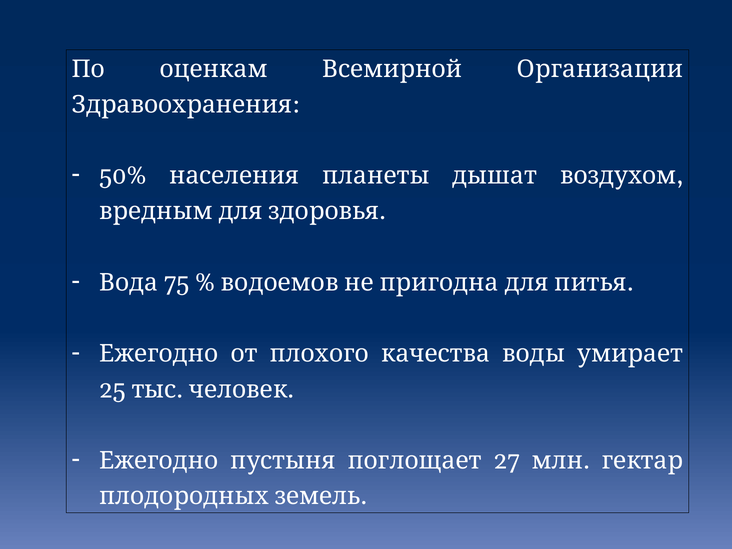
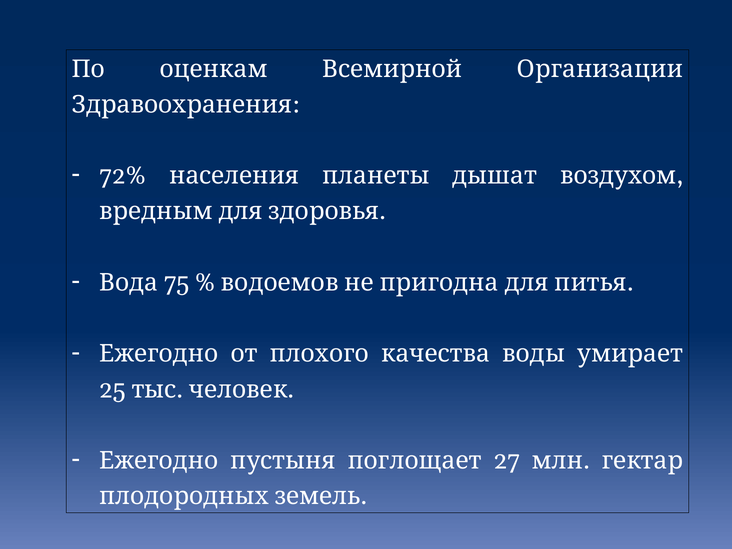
50%: 50% -> 72% (123, 176)
